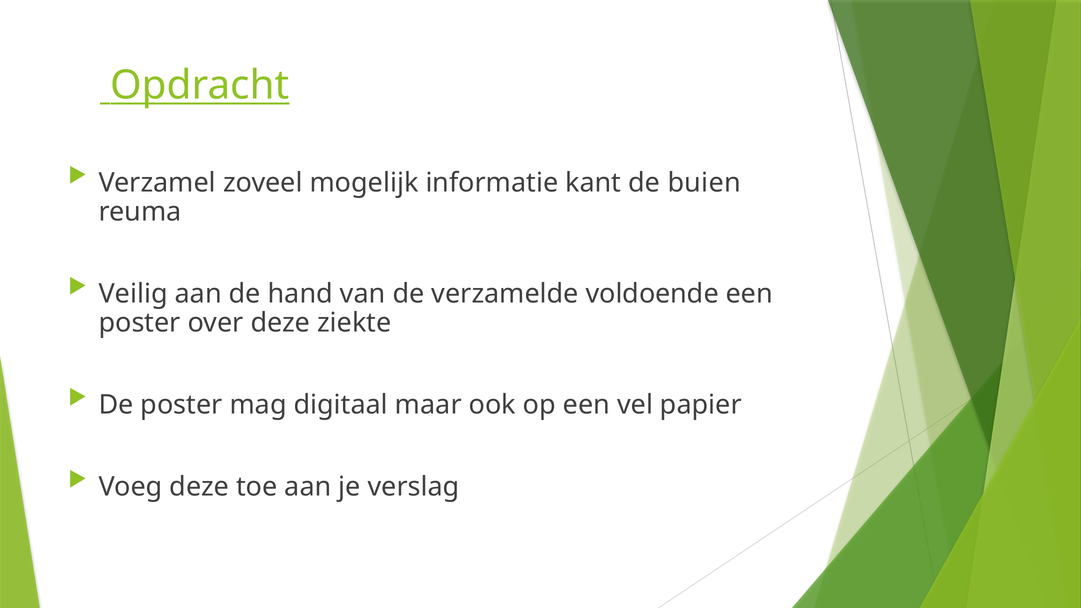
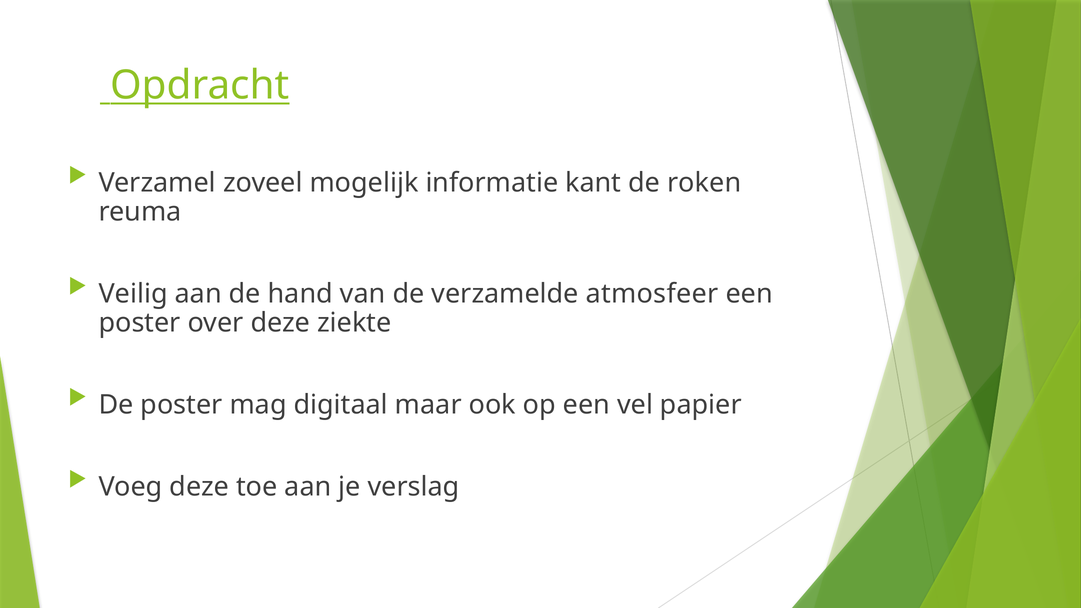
buien: buien -> roken (704, 183)
voldoende: voldoende -> atmosfeer (652, 294)
